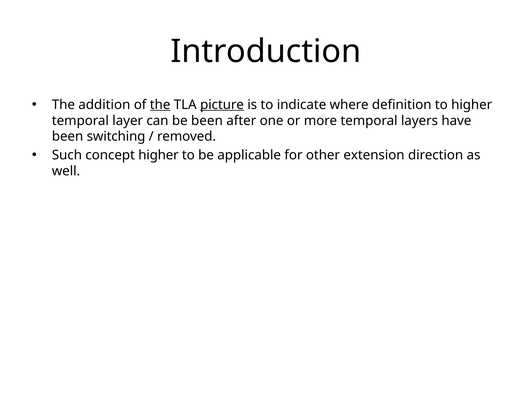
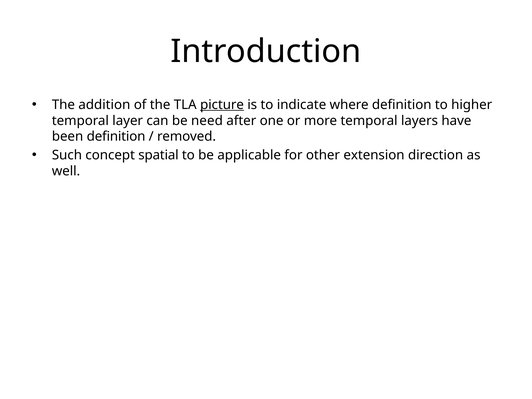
the underline: present -> none (160, 105)
be been: been -> need (207, 121)
been switching: switching -> definition (116, 137)
concept higher: higher -> spatial (158, 155)
